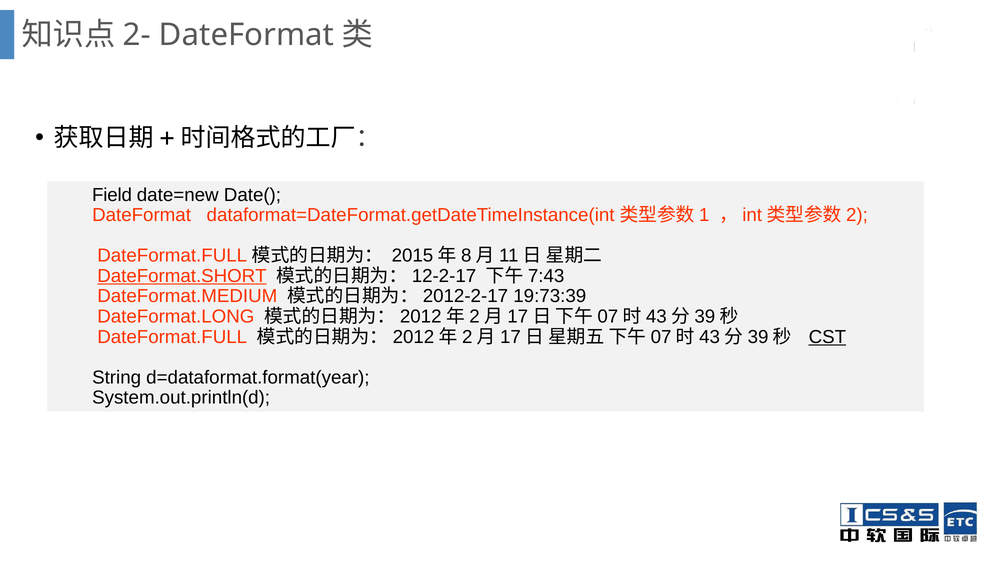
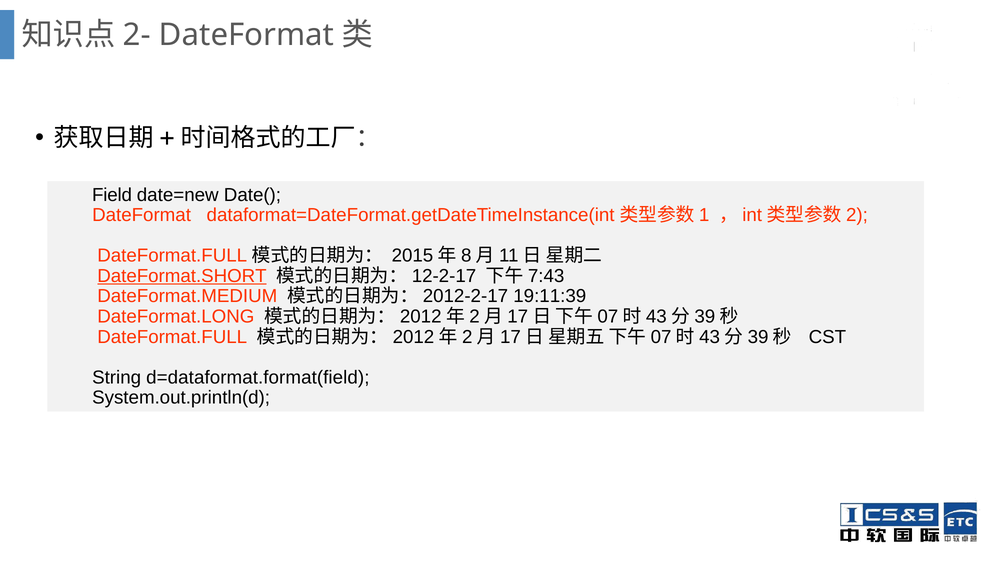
19:73:39: 19:73:39 -> 19:11:39 (550, 296)
CST underline: present -> none (827, 337)
d=dataformat.format(year: d=dataformat.format(year -> d=dataformat.format(field (258, 377)
